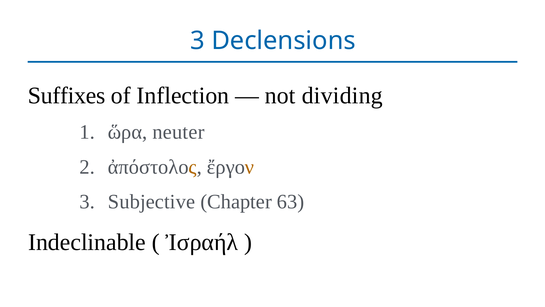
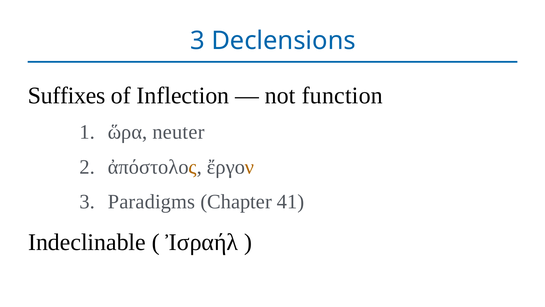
dividing: dividing -> function (342, 96)
Subjective: Subjective -> Paradigms (151, 202)
63: 63 -> 41 (291, 202)
